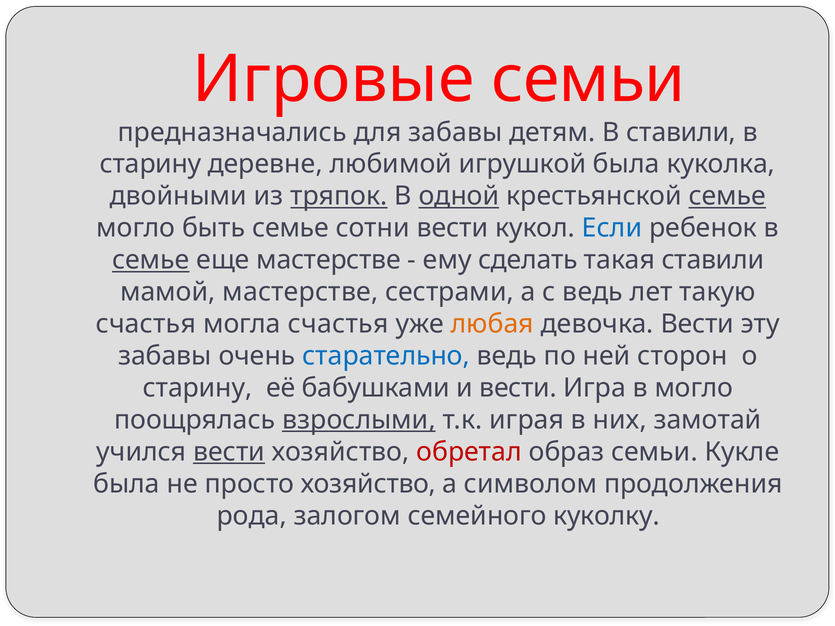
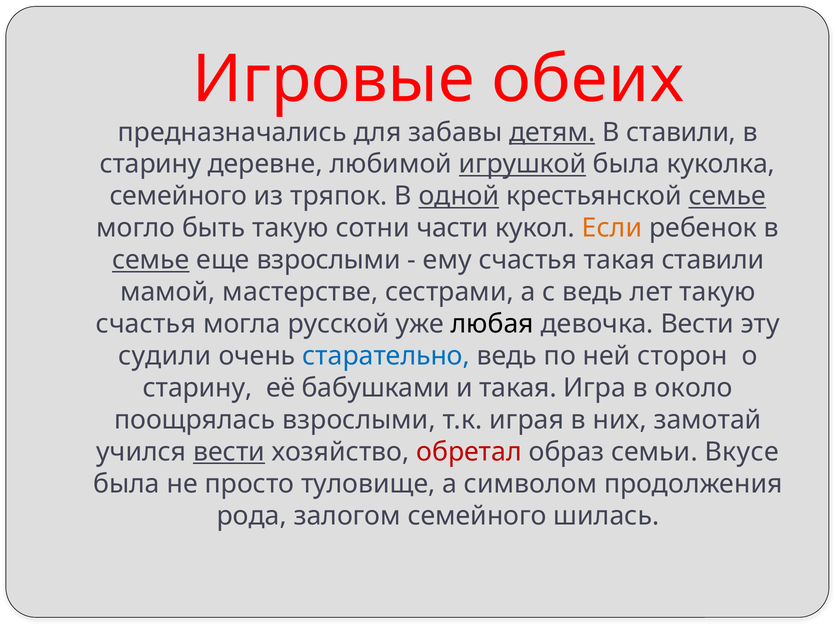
Игровые семьи: семьи -> обеих (588, 79)
детям underline: none -> present (552, 132)
игрушкой underline: none -> present (523, 164)
двойными: двойными -> семейного (178, 196)
тряпок underline: present -> none (339, 196)
быть семье: семье -> такую (290, 228)
сотни вести: вести -> части (452, 228)
Если colour: blue -> orange (612, 228)
еще мастерстве: мастерстве -> взрослыми (329, 260)
ему сделать: сделать -> счастья (528, 260)
могла счастья: счастья -> русской (338, 324)
любая colour: orange -> black (492, 324)
забавы: забавы -> судили (165, 356)
и вести: вести -> такая (518, 388)
в могло: могло -> около (694, 388)
взрослыми underline: present -> none (359, 420)
Кукле: Кукле -> Вкусе (742, 452)
просто хозяйство: хозяйство -> туловище (368, 484)
куколку: куколку -> шилась (606, 516)
